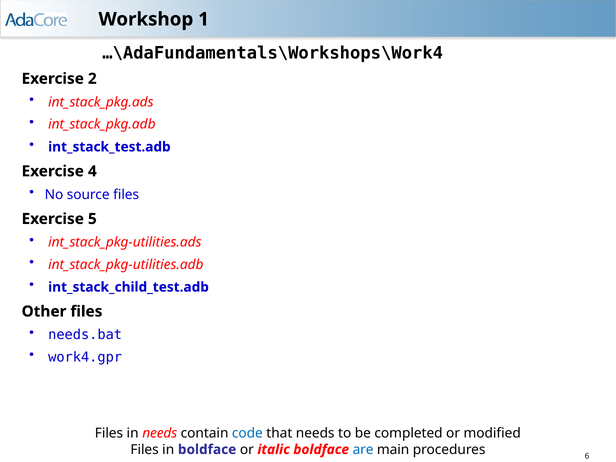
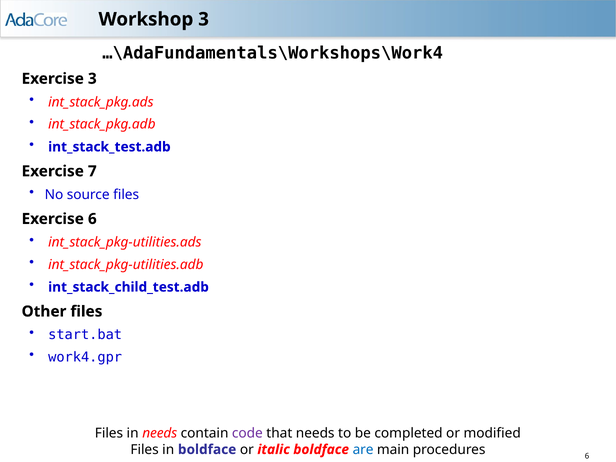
Workshop 1: 1 -> 3 (204, 19)
Exercise 2: 2 -> 3 (92, 79)
4: 4 -> 7 (92, 171)
Exercise 5: 5 -> 6 (92, 219)
needs.bat: needs.bat -> start.bat (85, 335)
code colour: blue -> purple (247, 433)
